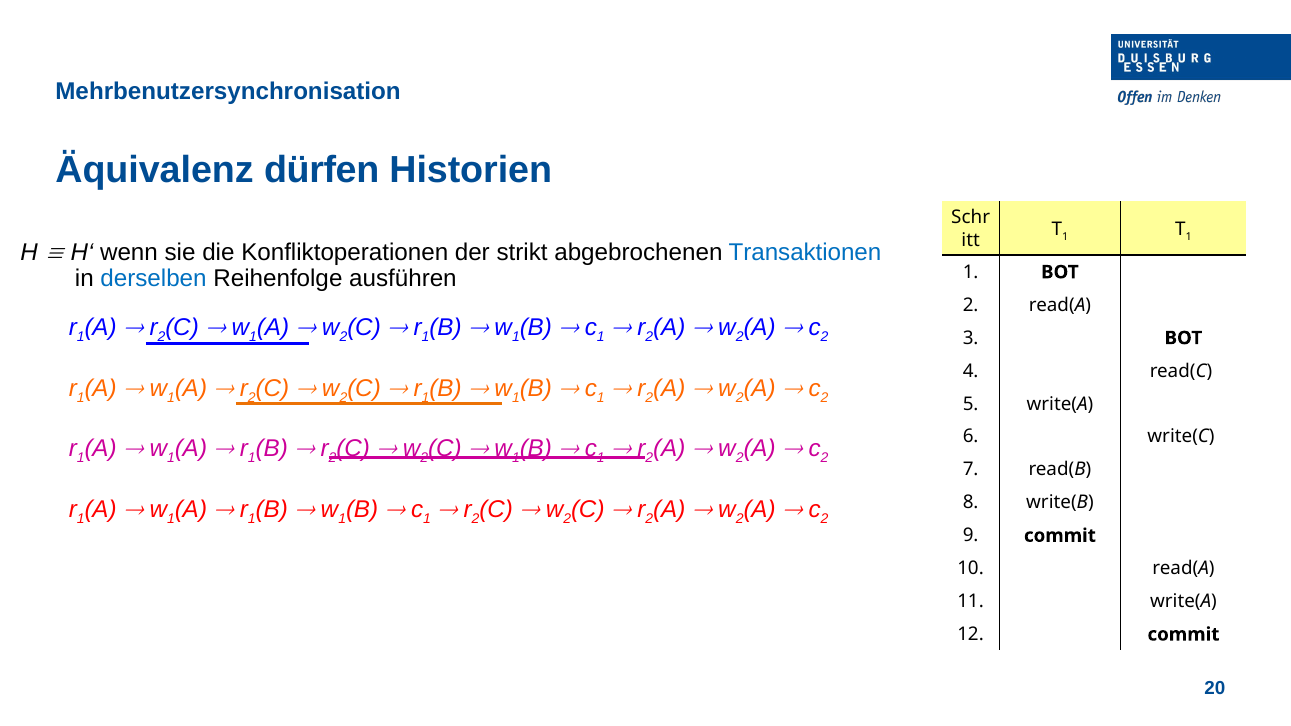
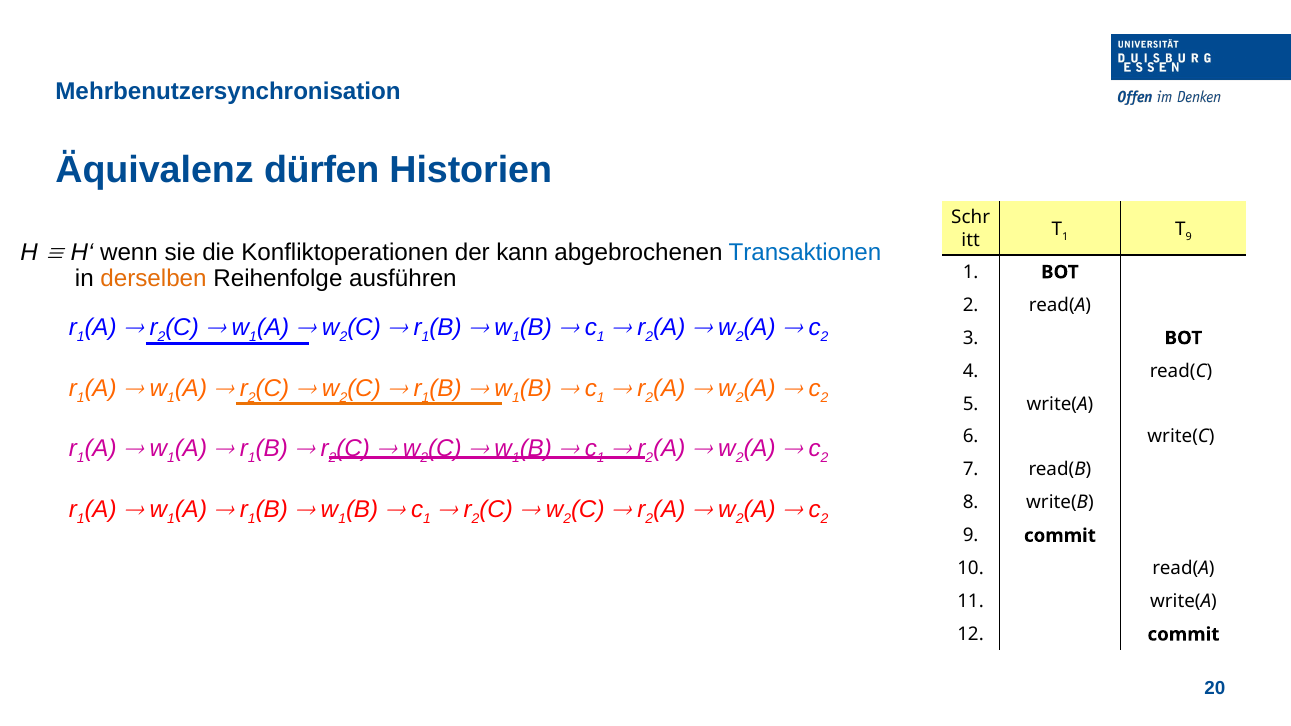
1: 1 -> 9 (1189, 237)
strikt: strikt -> kann (522, 252)
derselben colour: blue -> orange (154, 279)
